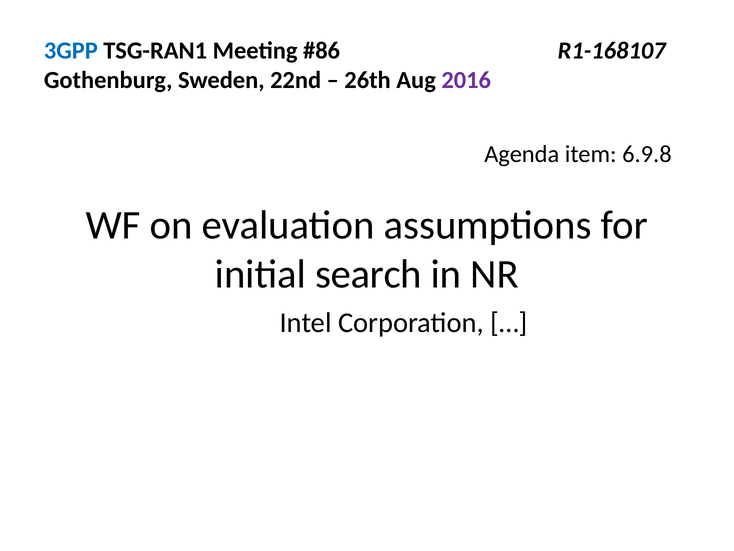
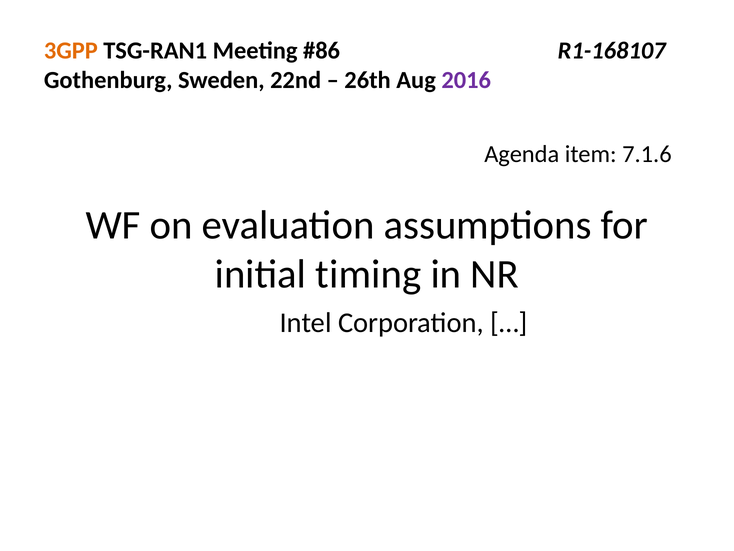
3GPP colour: blue -> orange (71, 51)
6.9.8: 6.9.8 -> 7.1.6 (647, 154)
search: search -> timing (368, 274)
